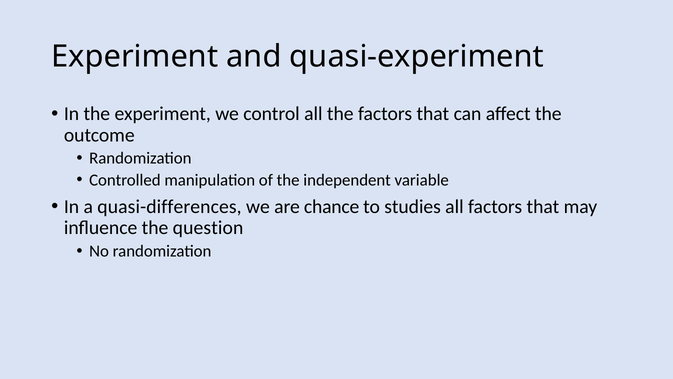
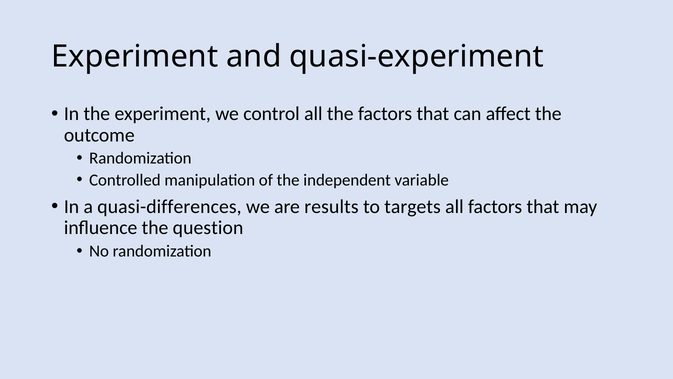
chance: chance -> results (331, 207)
studies: studies -> targets (413, 207)
